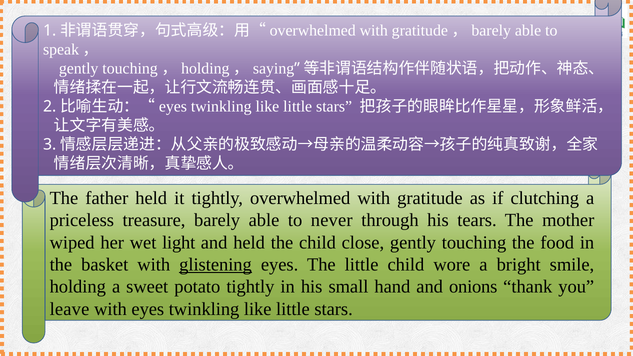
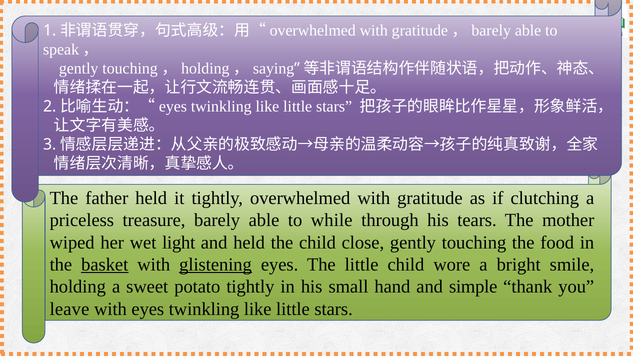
never: never -> while (332, 220)
basket underline: none -> present (105, 265)
onions: onions -> simple (473, 287)
